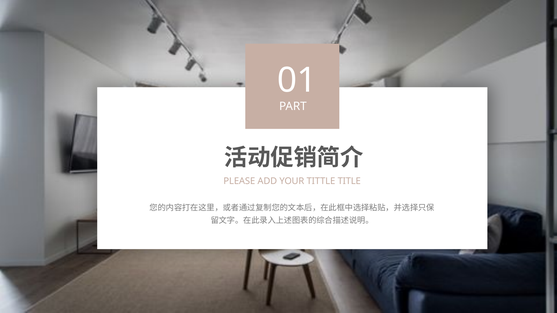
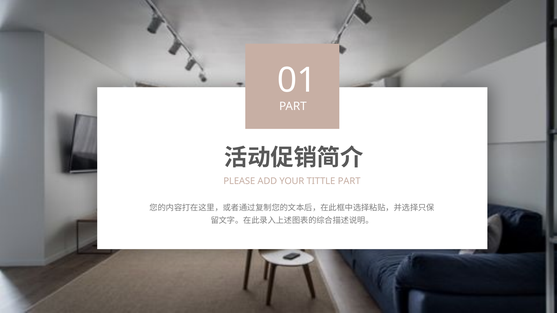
TITTLE TITLE: TITLE -> PART (349, 181)
